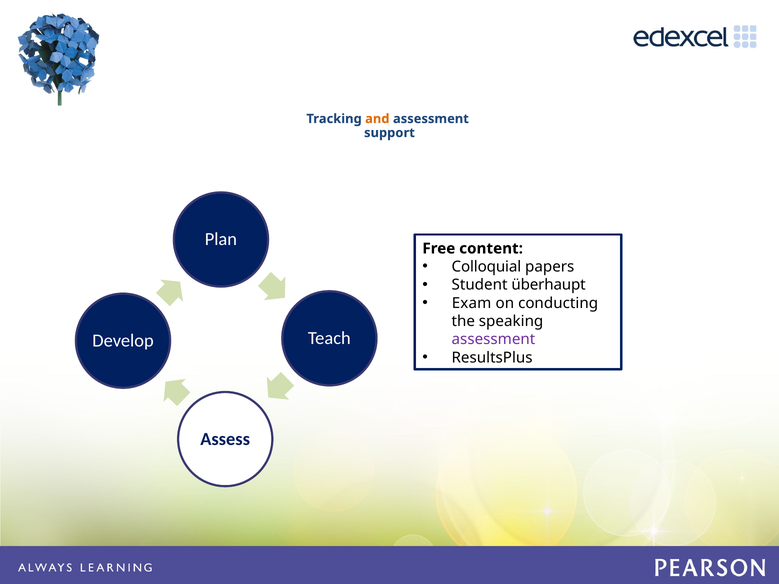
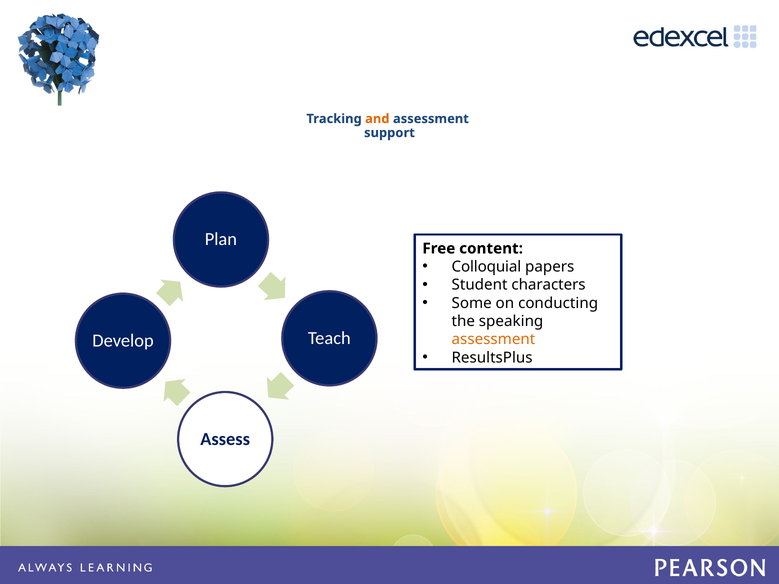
überhaupt: überhaupt -> characters (549, 285)
Exam: Exam -> Some (472, 303)
assessment colour: purple -> orange (493, 340)
